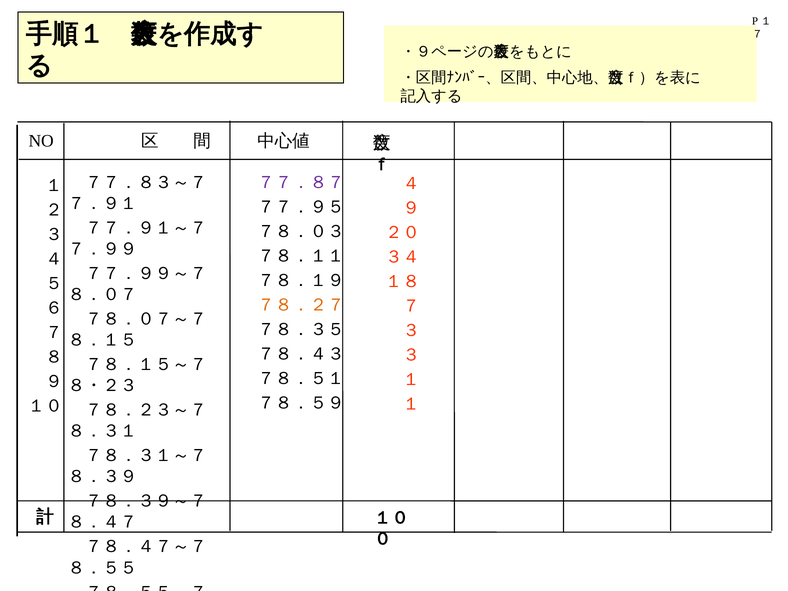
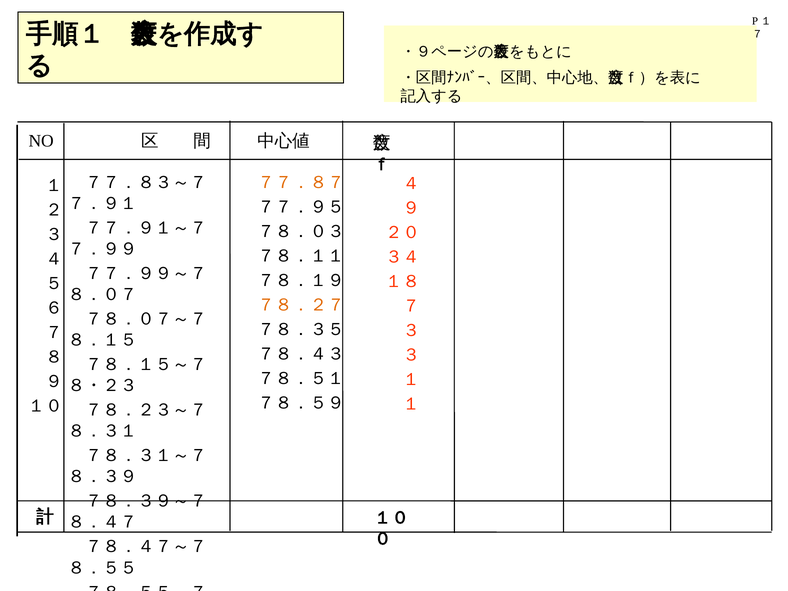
７７．８７ colour: purple -> orange (301, 183)
